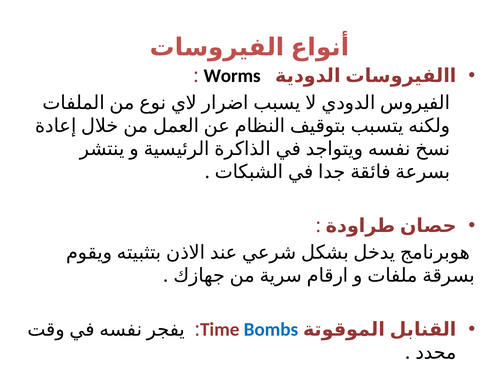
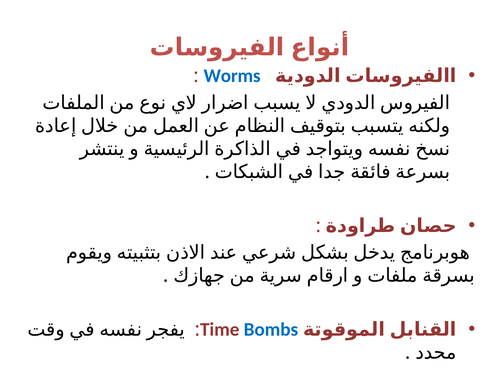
Worms colour: black -> blue (232, 76)
